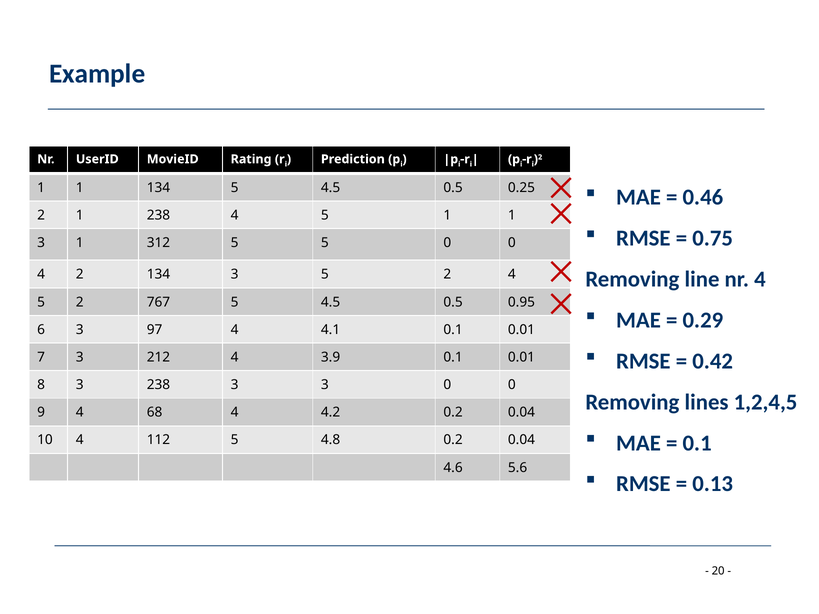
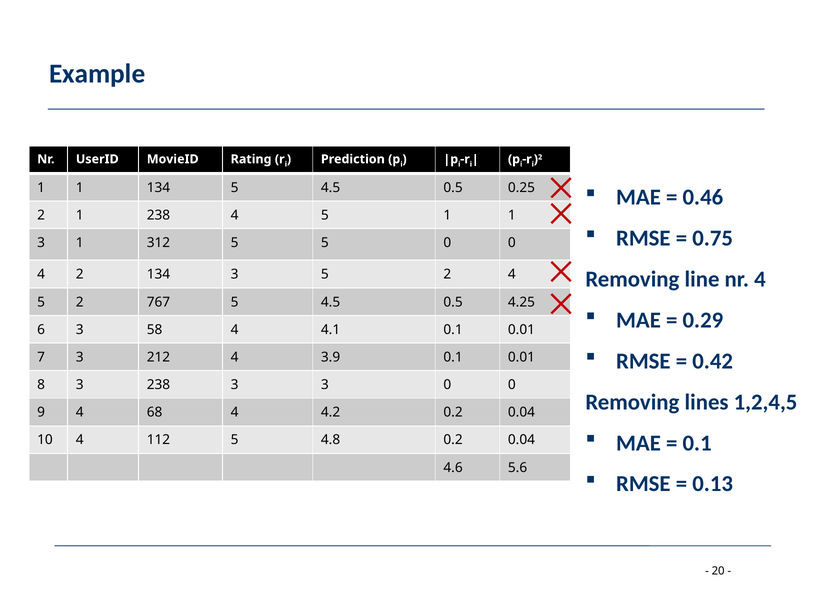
0.95: 0.95 -> 4.25 (521, 302)
97: 97 -> 58 (155, 330)
